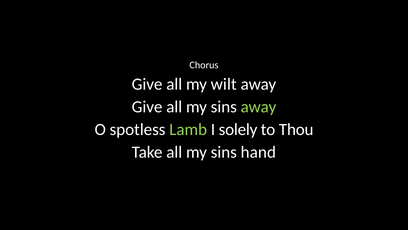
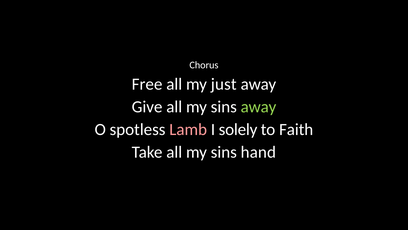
Give: Give -> Free (147, 84)
wilt: wilt -> just (224, 84)
Lamb colour: light green -> pink (188, 129)
Thou: Thou -> Faith (296, 129)
